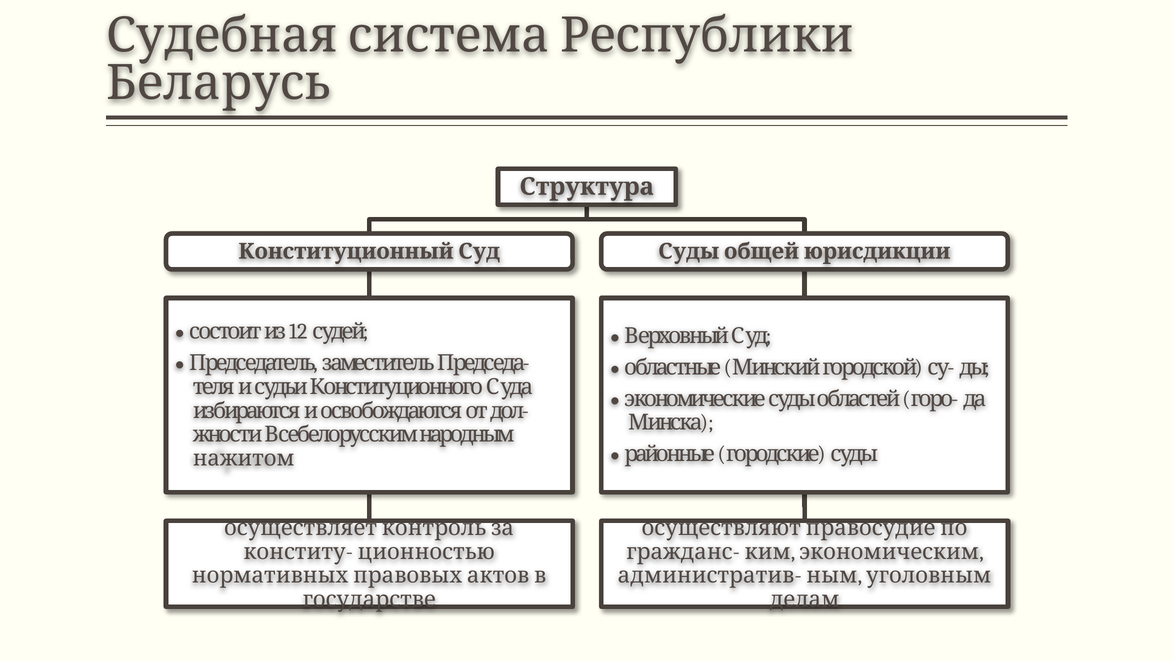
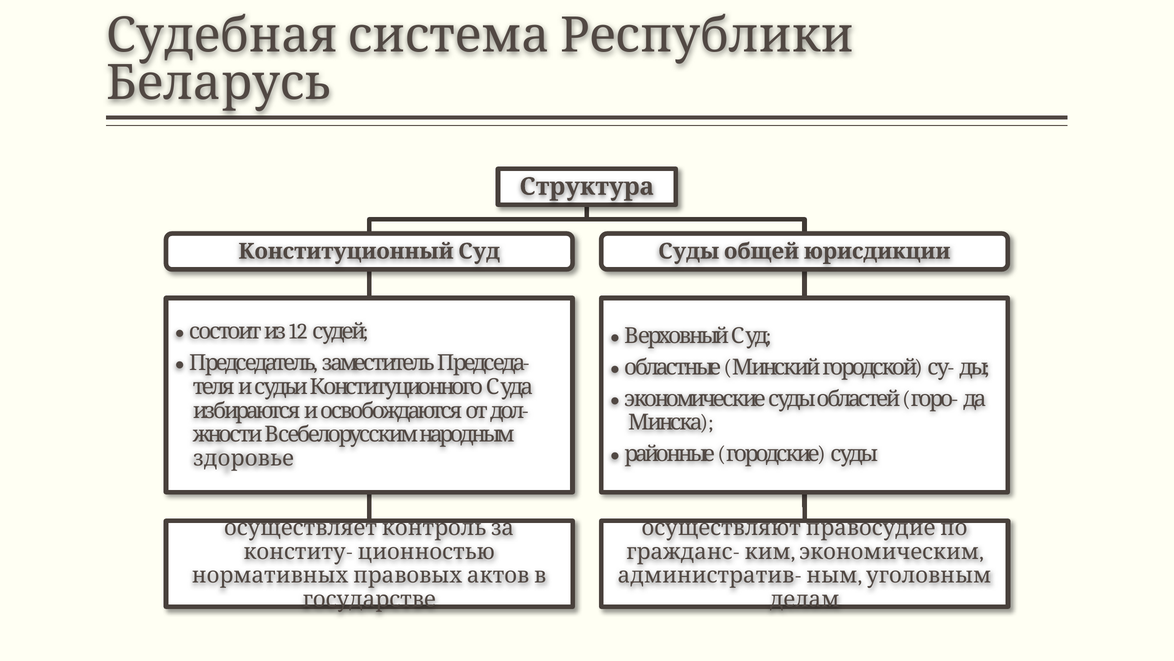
нажитом: нажитом -> здоровье (244, 458)
